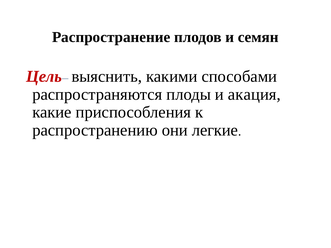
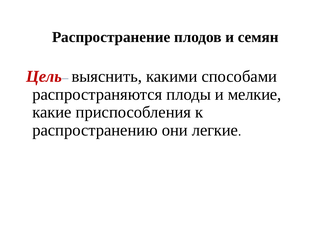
акация: акация -> мелкие (255, 94)
